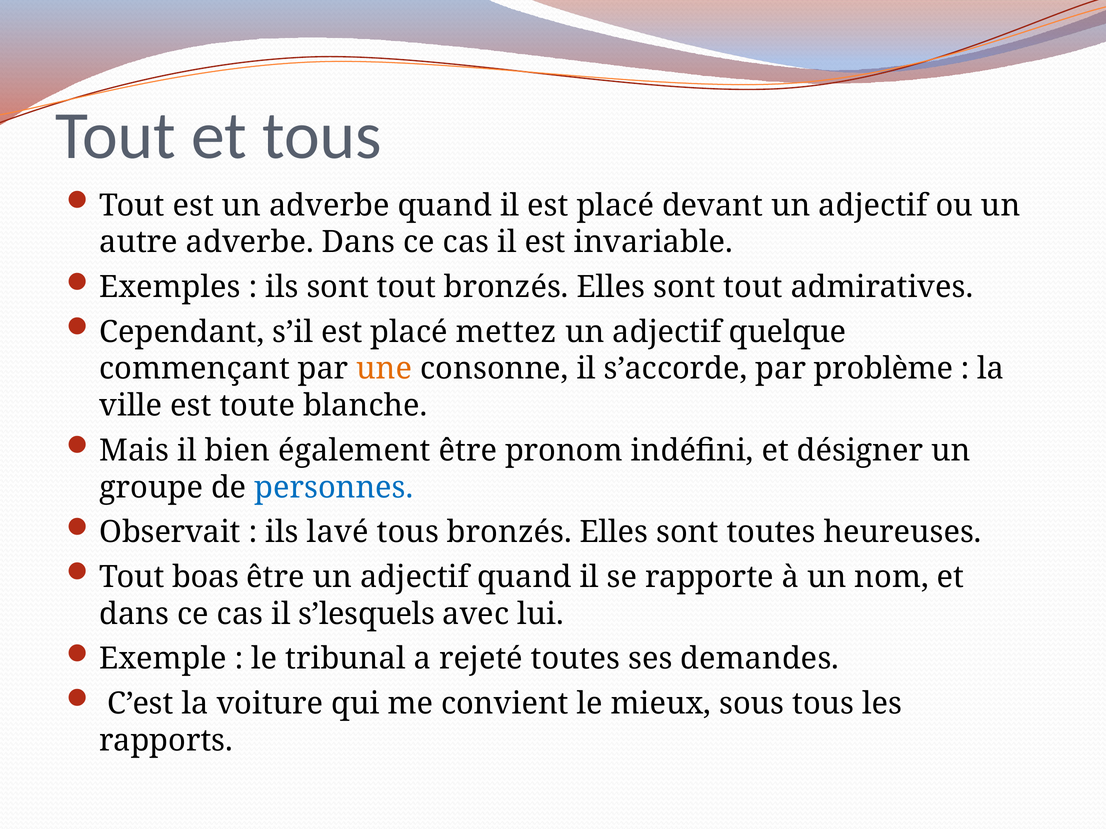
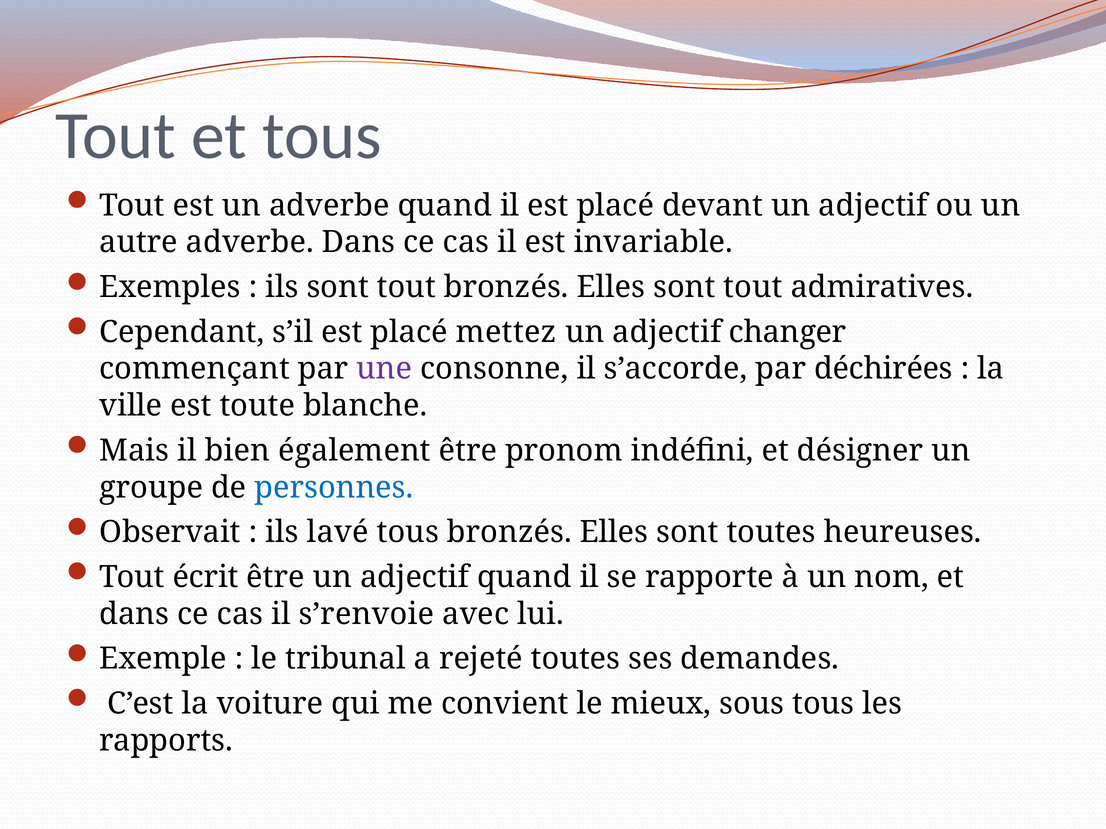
quelque: quelque -> changer (788, 332)
une colour: orange -> purple (384, 369)
problème: problème -> déchirées (884, 369)
boas: boas -> écrit (206, 577)
s’lesquels: s’lesquels -> s’renvoie (366, 614)
